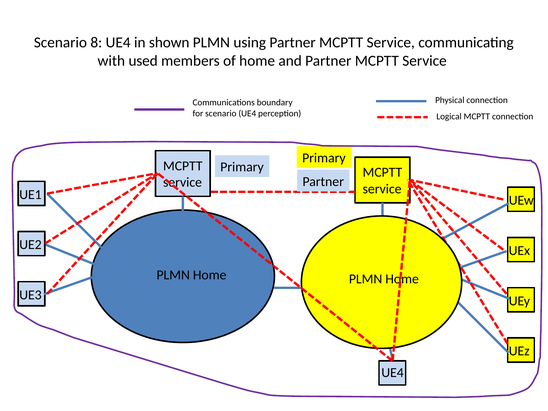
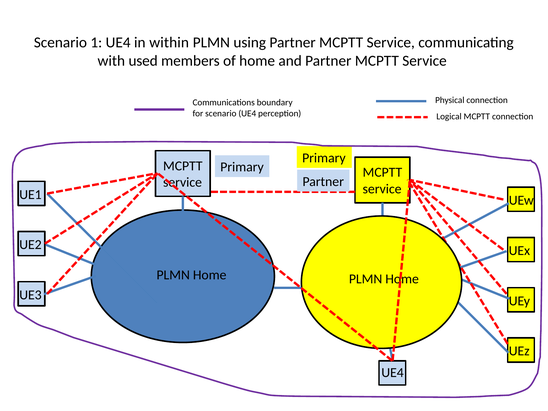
8: 8 -> 1 (96, 43)
shown: shown -> within (169, 43)
